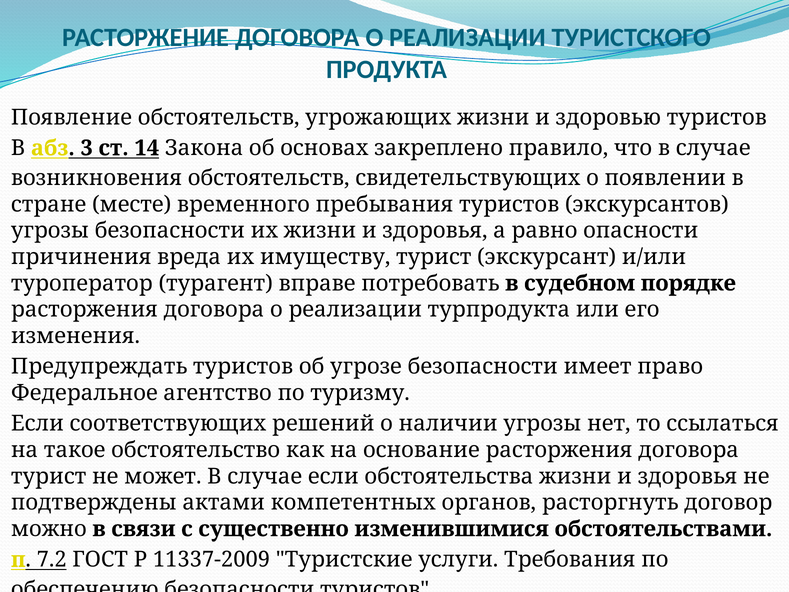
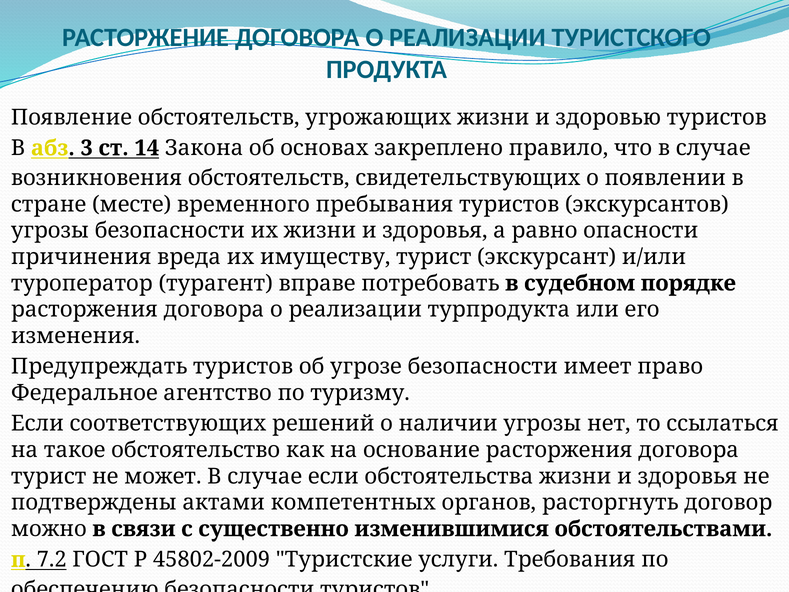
11337-2009: 11337-2009 -> 45802-2009 (211, 559)
